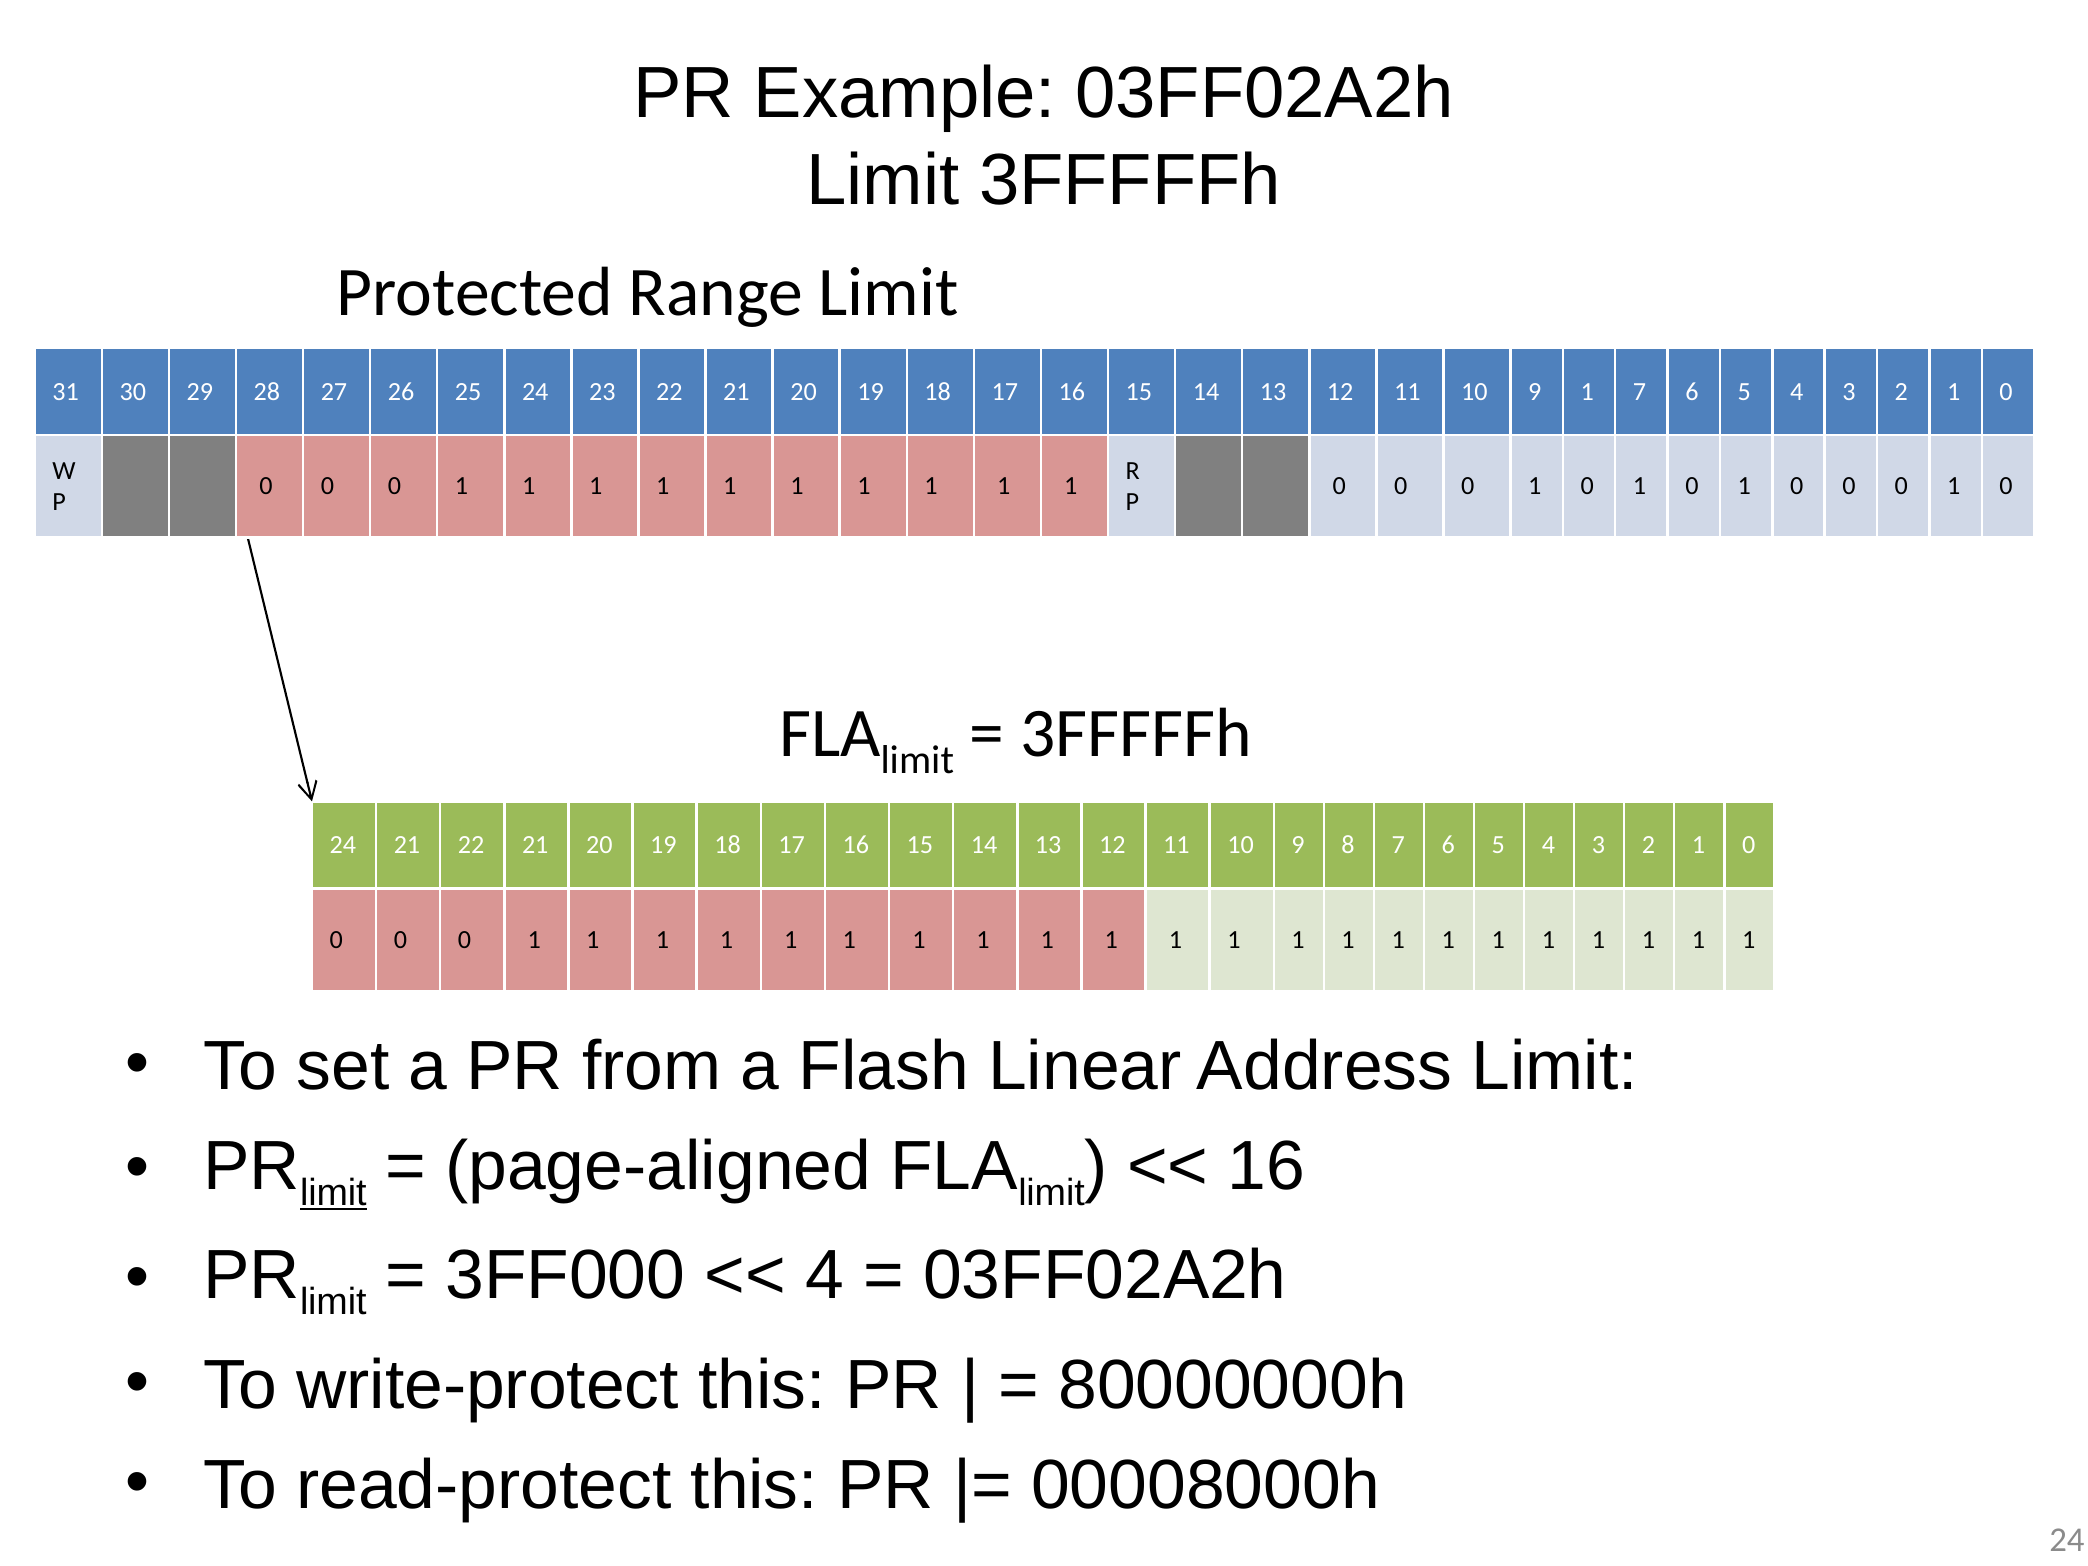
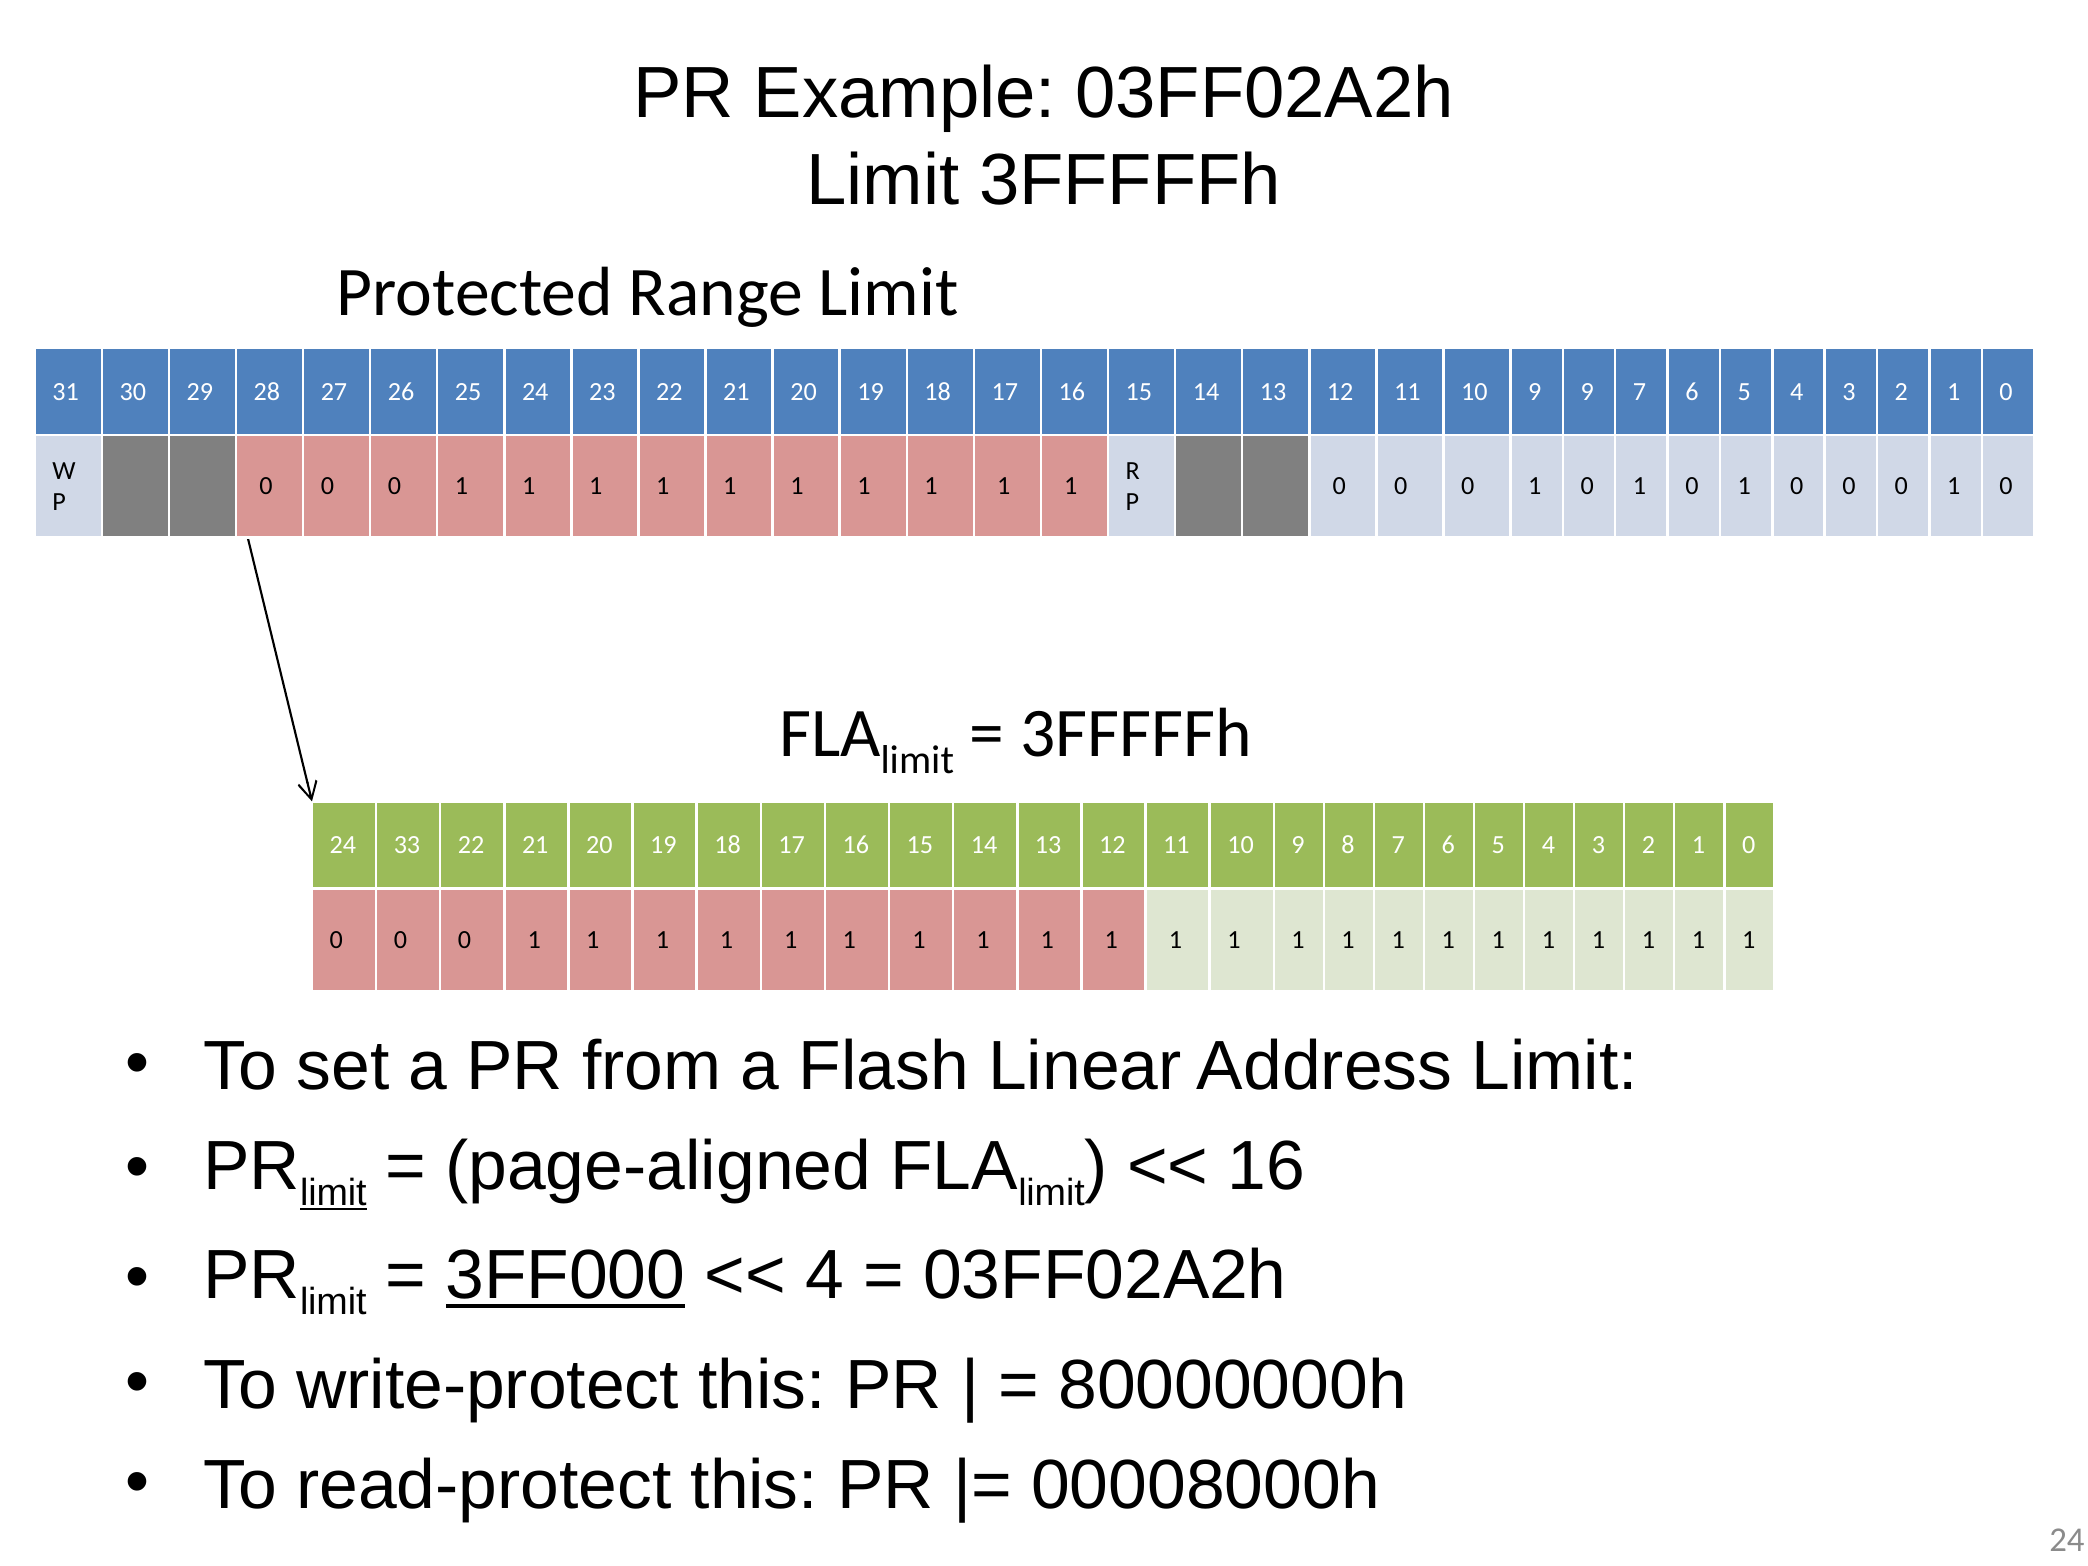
9 1: 1 -> 9 (1587, 392)
24 21: 21 -> 33 (407, 845)
3FF000 underline: none -> present (565, 1276)
